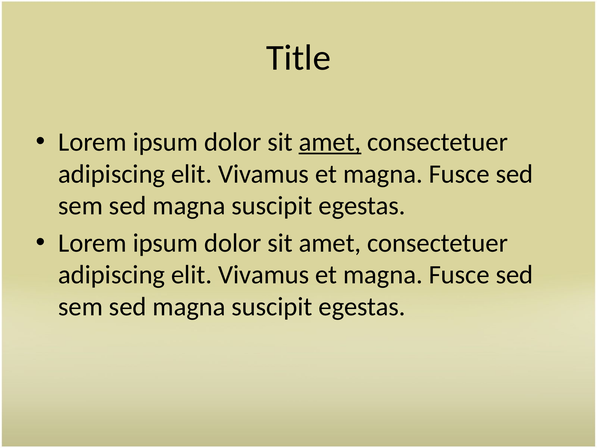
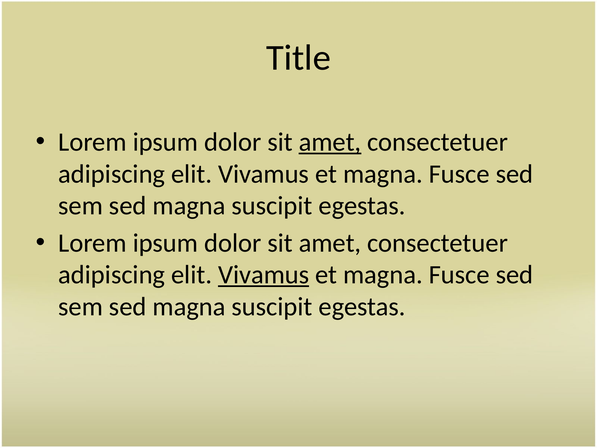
Vivamus underline: none -> present (264, 275)
